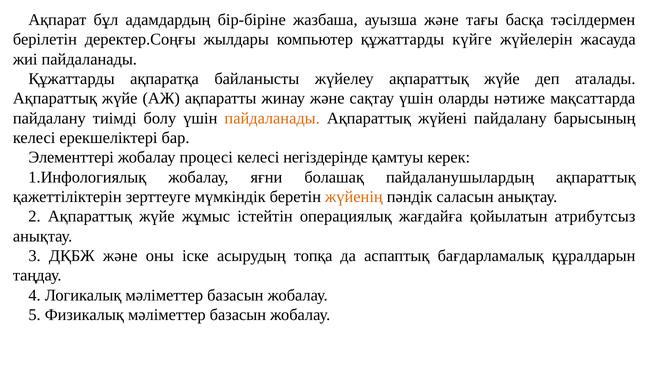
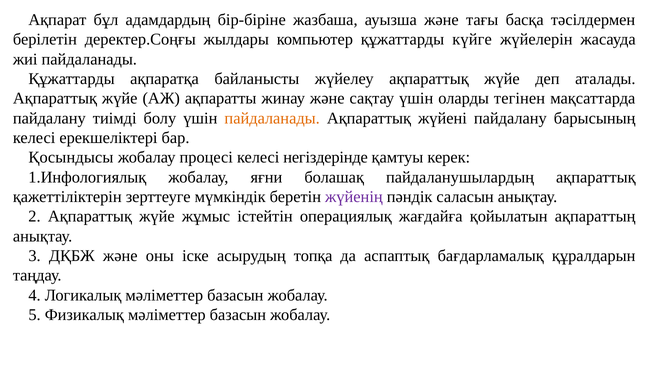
нәтиже: нәтиже -> тегінен (520, 98)
Элементтері: Элементтері -> Қосындысы (71, 157)
жүйенің colour: orange -> purple (354, 197)
атрибутсыз: атрибутсыз -> ақпараттың (595, 216)
